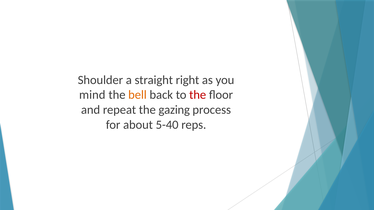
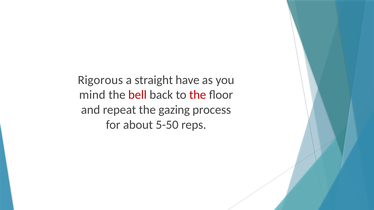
Shoulder: Shoulder -> Rigorous (100, 80)
right: right -> have (188, 80)
bell colour: orange -> red (137, 95)
5-40: 5-40 -> 5-50 (167, 125)
